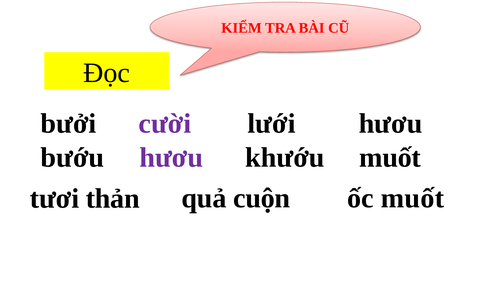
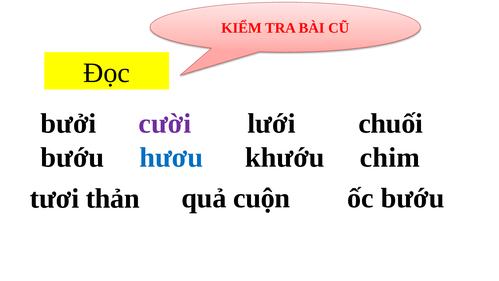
lưới hươu: hươu -> chuối (391, 124)
hươu colour: purple -> blue (171, 158)
khướu muốt: muốt -> chim (390, 158)
ốc muốt: muốt -> bướu (413, 198)
